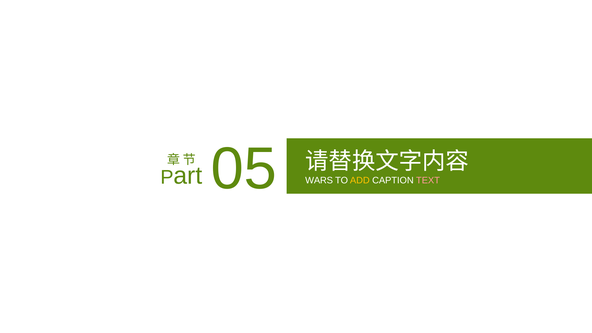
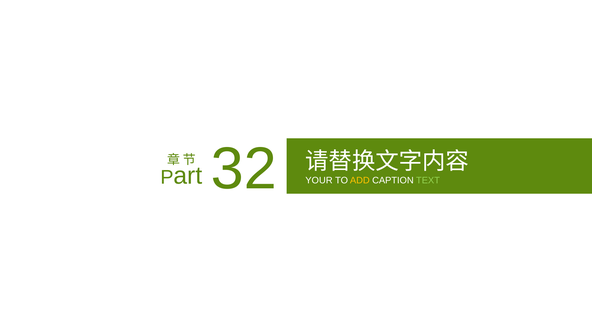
05: 05 -> 32 (244, 169)
WARS: WARS -> YOUR (319, 181)
TEXT colour: pink -> light green (428, 181)
